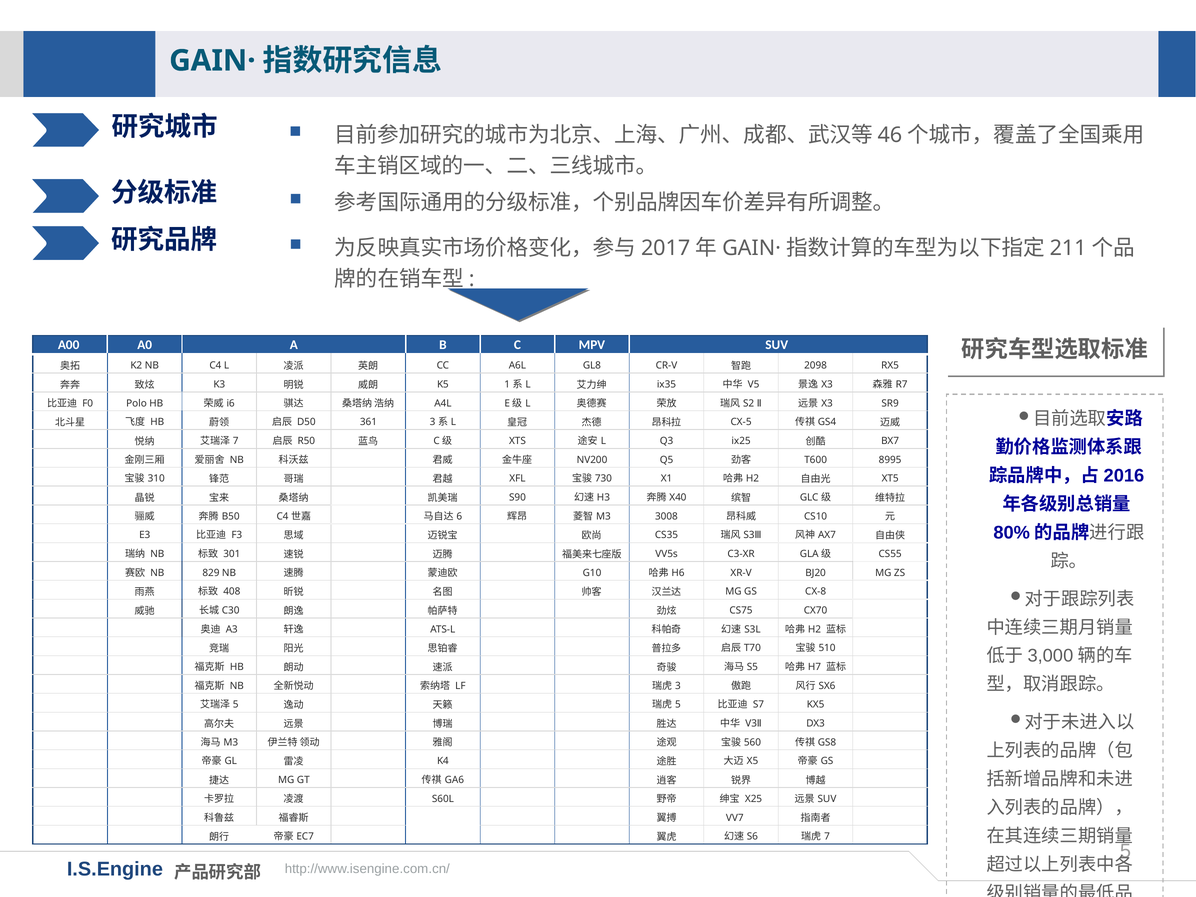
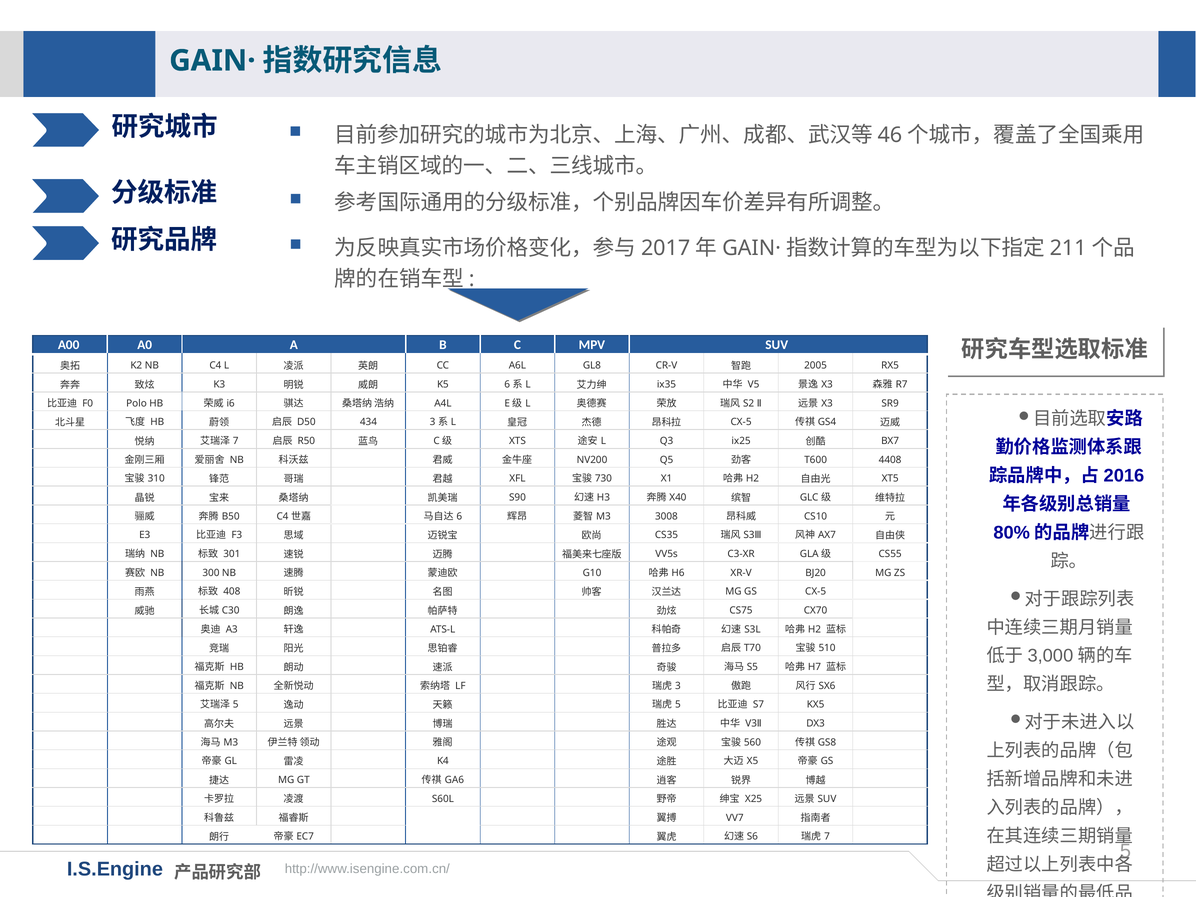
2098: 2098 -> 2005 (816, 366)
K5 1: 1 -> 6 (507, 385)
361: 361 -> 434 (368, 422)
8995: 8995 -> 4408 (890, 460)
829: 829 -> 300 (211, 573)
GS CX-8: CX-8 -> CX-5 (816, 592)
